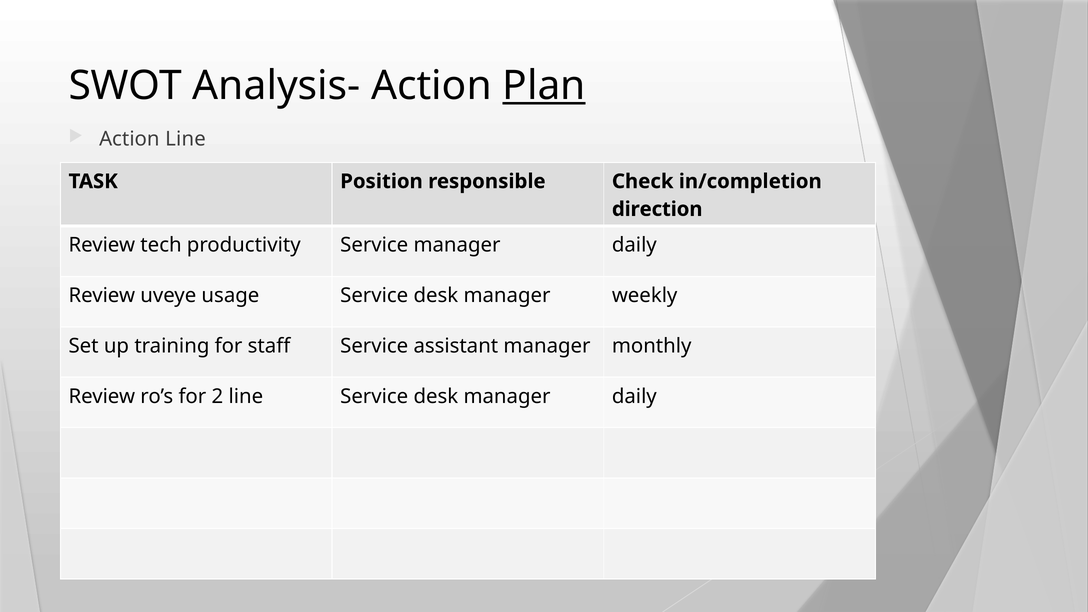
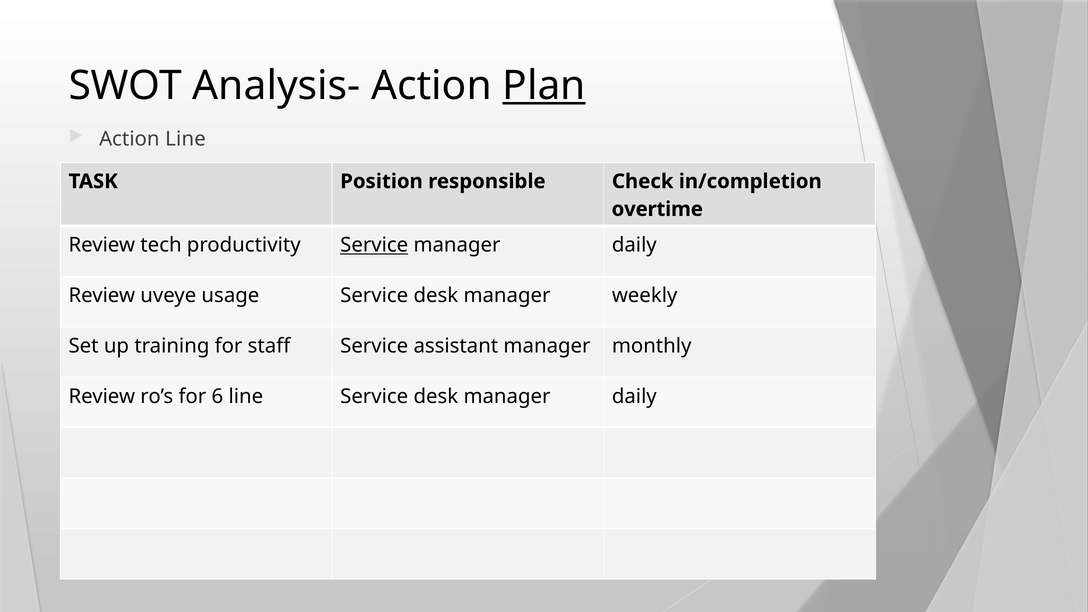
direction: direction -> overtime (657, 209)
Service underline: none -> present (374, 245)
2: 2 -> 6 (217, 396)
